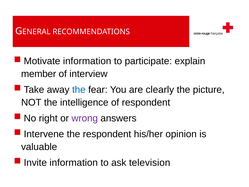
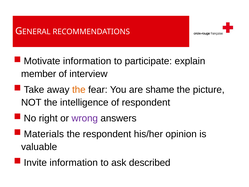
the colour: blue -> orange (79, 90)
clearly: clearly -> shame (160, 90)
Intervene: Intervene -> Materials (44, 134)
television: television -> described (150, 162)
